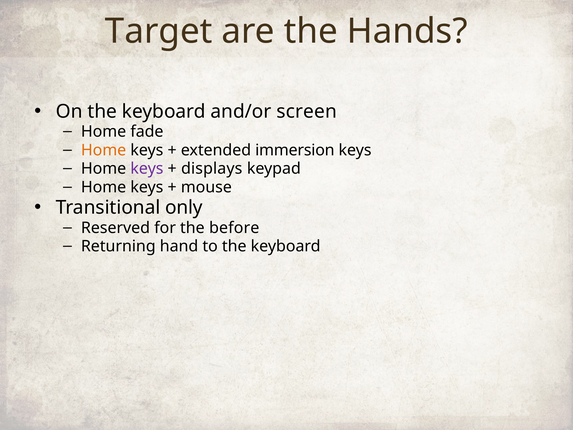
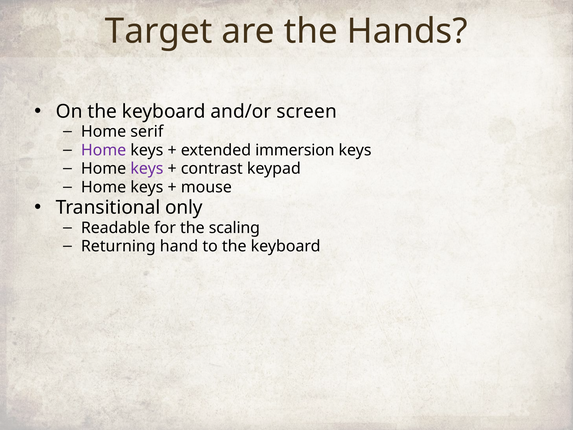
fade: fade -> serif (147, 132)
Home colour: orange -> purple (104, 150)
displays: displays -> contrast (212, 169)
Reserved: Reserved -> Readable (116, 228)
before: before -> scaling (234, 228)
